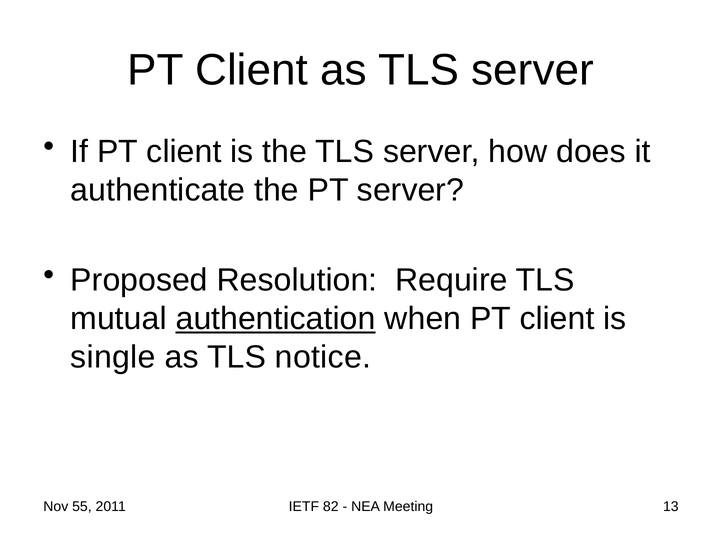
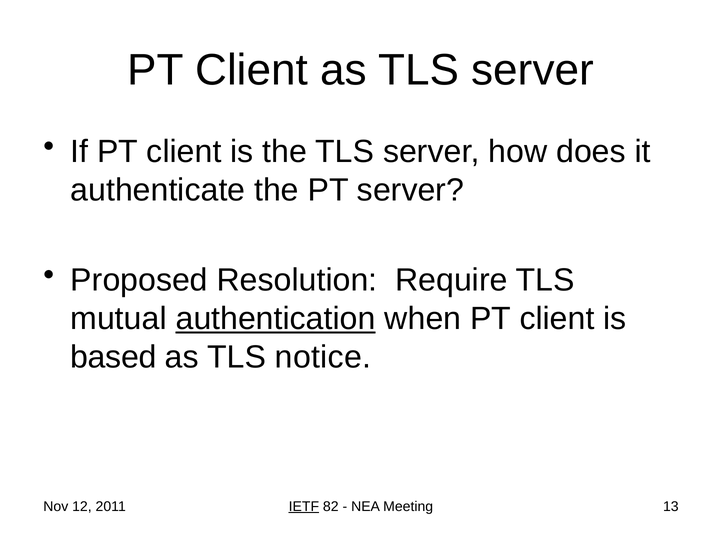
single: single -> based (113, 357)
55: 55 -> 12 (82, 506)
IETF underline: none -> present (304, 506)
